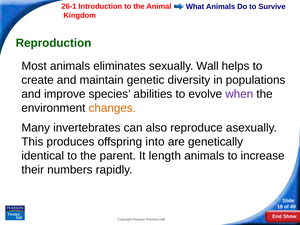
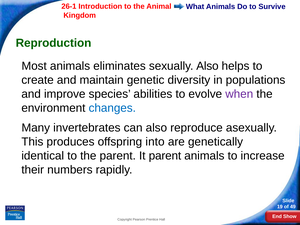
sexually Wall: Wall -> Also (207, 66)
changes colour: orange -> blue (112, 108)
It length: length -> parent (165, 156)
